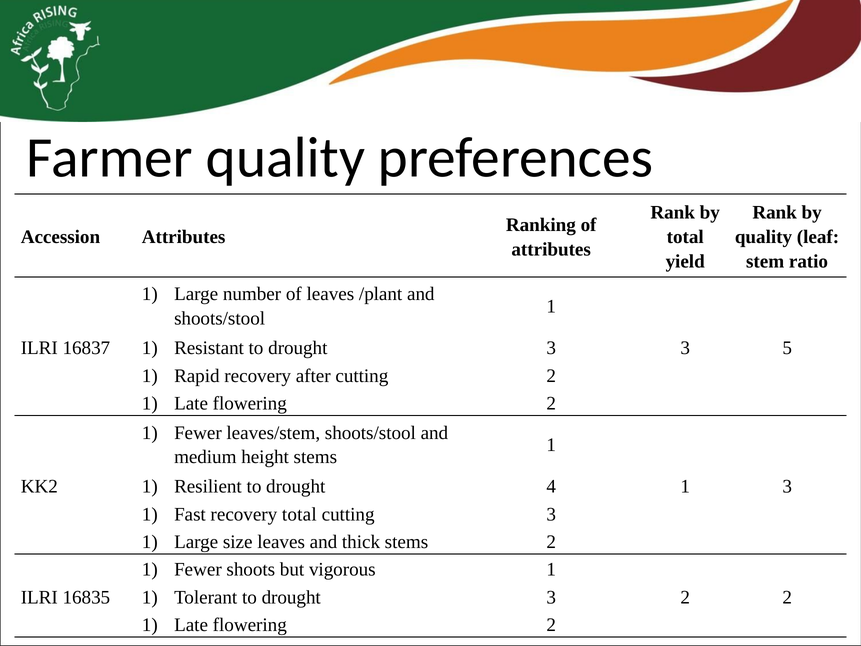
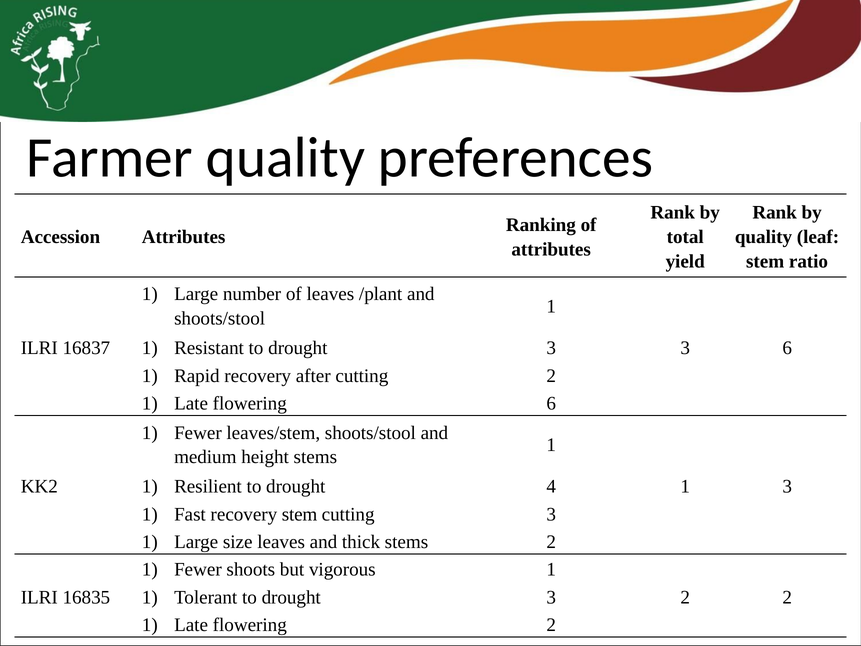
3 5: 5 -> 6 (787, 348)
2: 2 -> 6 (551, 403)
recovery total: total -> stem (300, 514)
